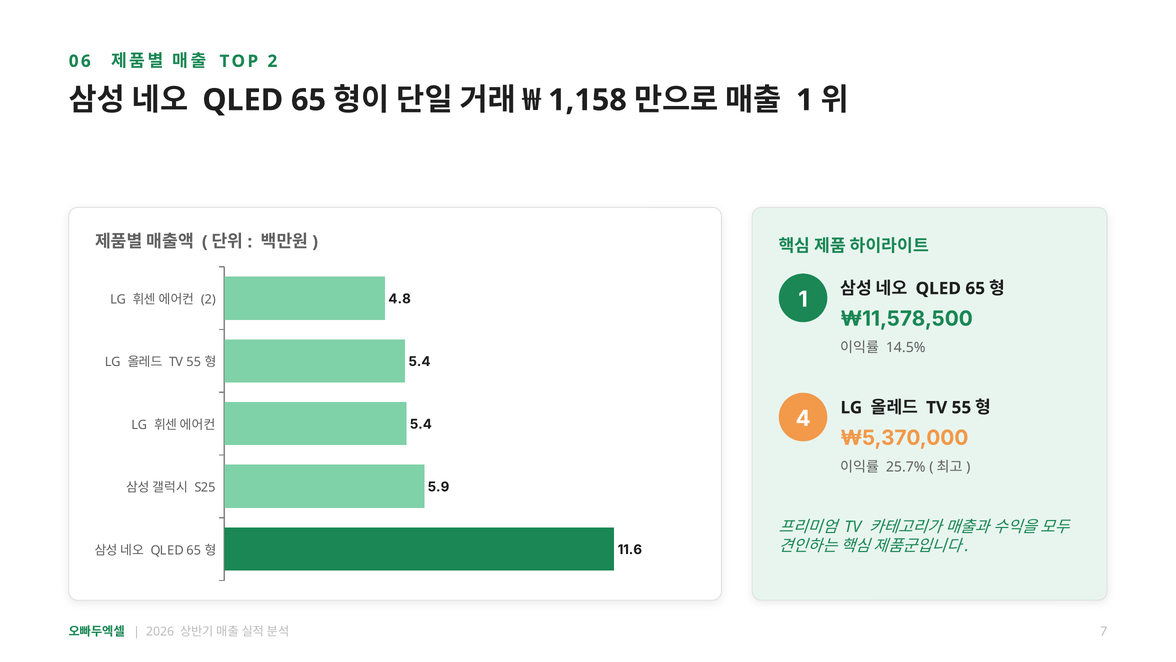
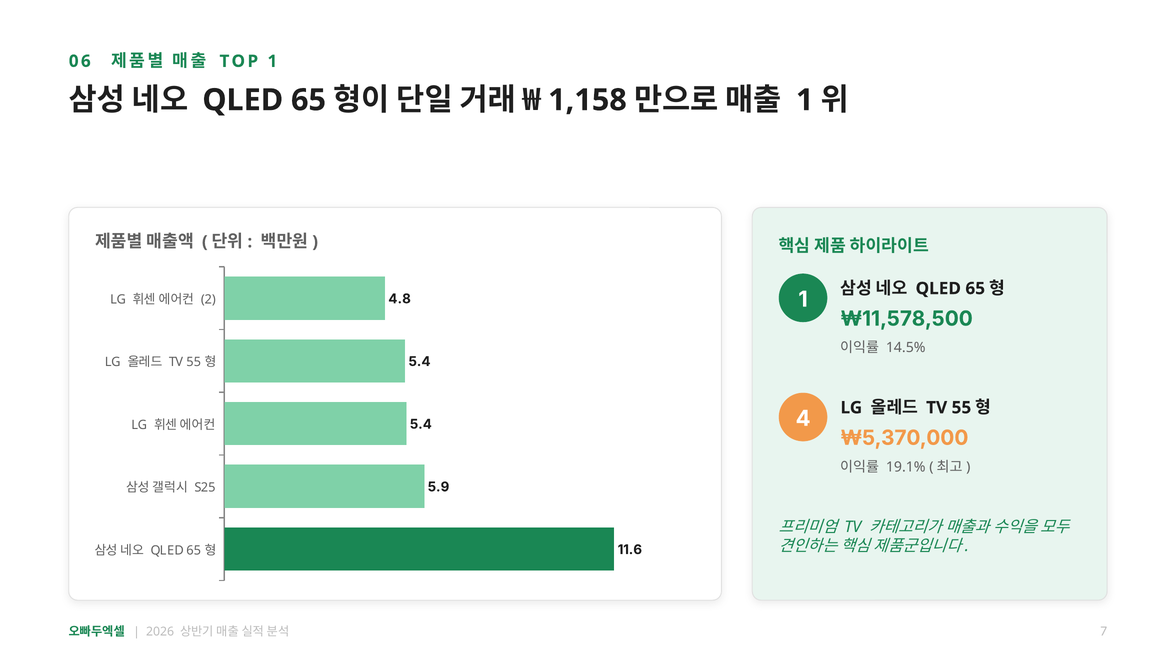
TOP 2: 2 -> 1 (272, 61)
25.7%: 25.7% -> 19.1% (906, 467)
